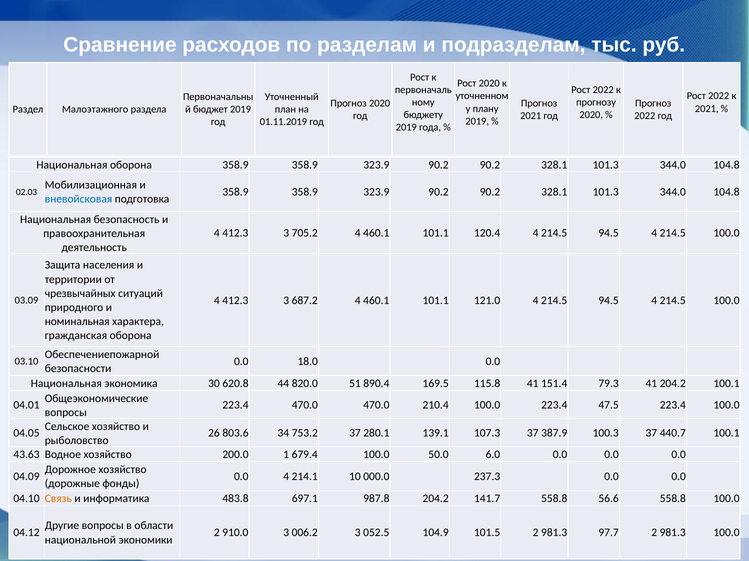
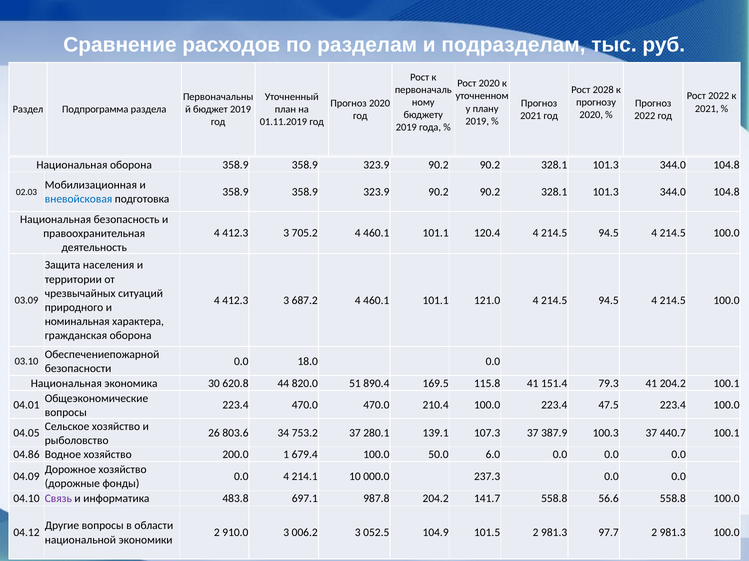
2022: 2022 -> 2028 (603, 90)
Малоэтажного: Малоэтажного -> Подпрограмма (95, 110)
43.63: 43.63 -> 04.86 (27, 455)
Связь colour: orange -> purple (58, 499)
